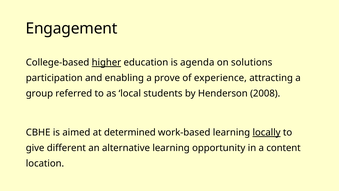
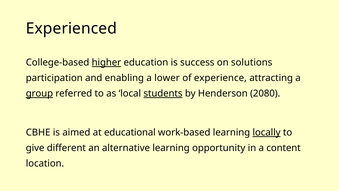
Engagement: Engagement -> Experienced (71, 28)
agenda: agenda -> success (197, 62)
prove: prove -> lower (167, 78)
group underline: none -> present (39, 93)
students underline: none -> present (163, 93)
2008: 2008 -> 2080 (265, 93)
determined: determined -> educational (130, 132)
